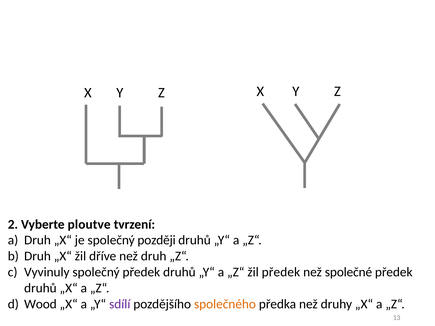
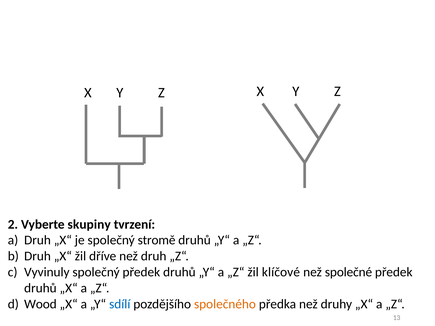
ploutve: ploutve -> skupiny (89, 224)
později: později -> stromě (157, 240)
žil předek: předek -> klíčové (281, 272)
sdílí colour: purple -> blue (120, 304)
